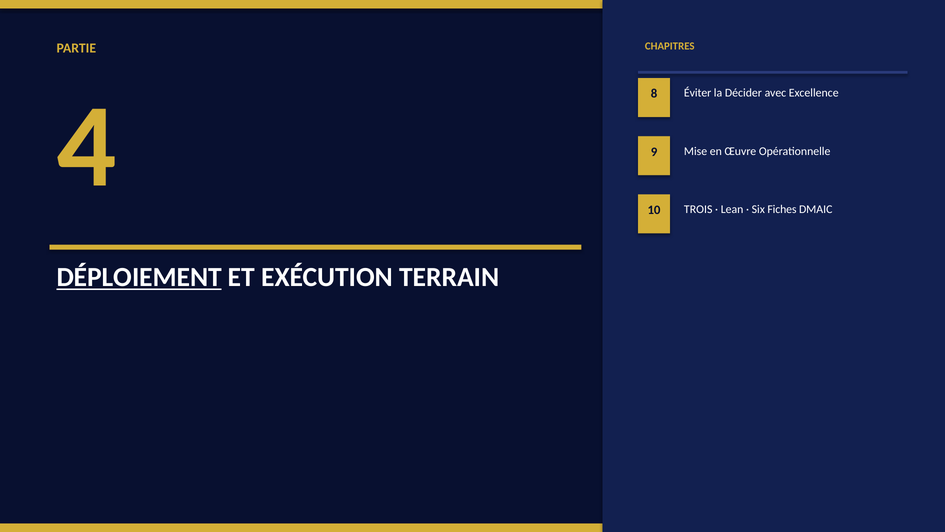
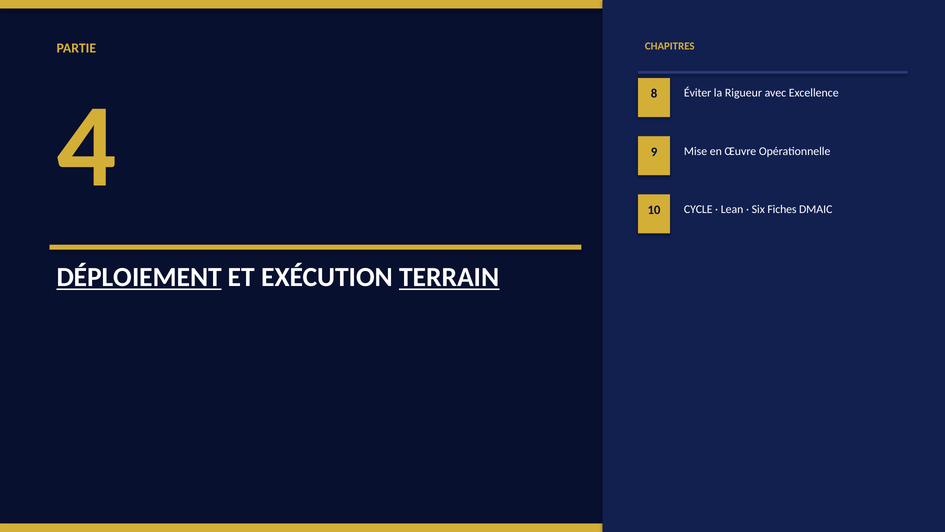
Décider: Décider -> Rigueur (743, 93)
TROIS: TROIS -> CYCLE (698, 209)
TERRAIN underline: none -> present (449, 277)
